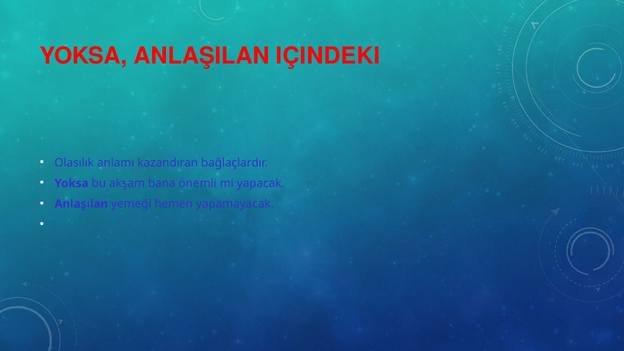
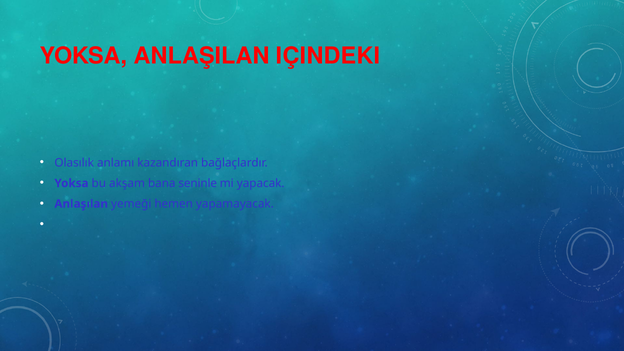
önemli: önemli -> seninle (198, 183)
